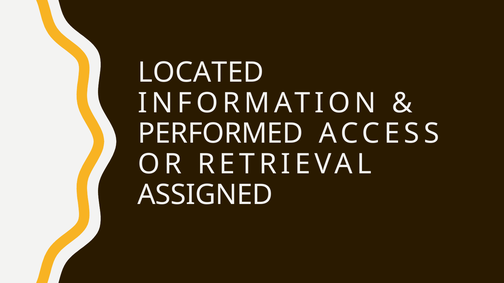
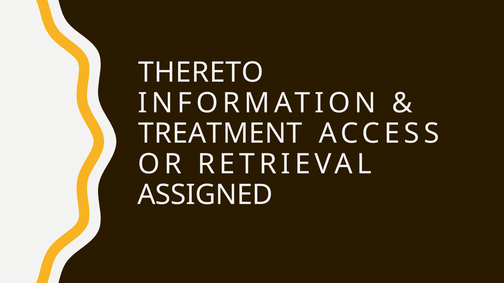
LOCATED: LOCATED -> THERETO (201, 73)
PERFORMED: PERFORMED -> TREATMENT (220, 134)
